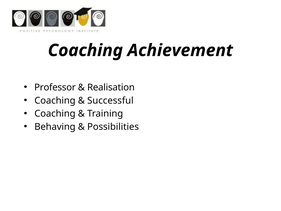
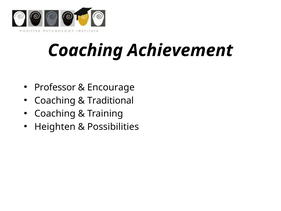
Realisation: Realisation -> Encourage (111, 87)
Successful: Successful -> Traditional (110, 100)
Behaving: Behaving -> Heighten (55, 127)
